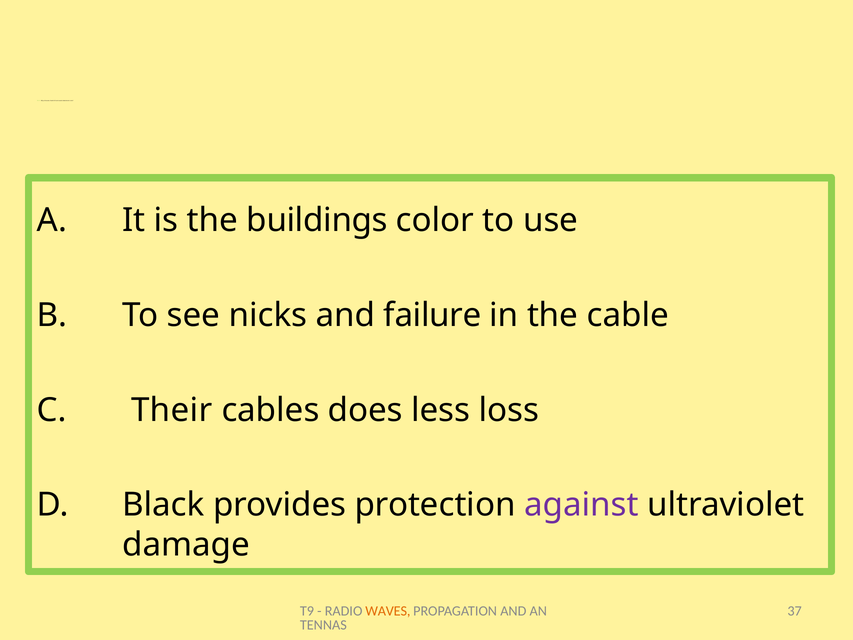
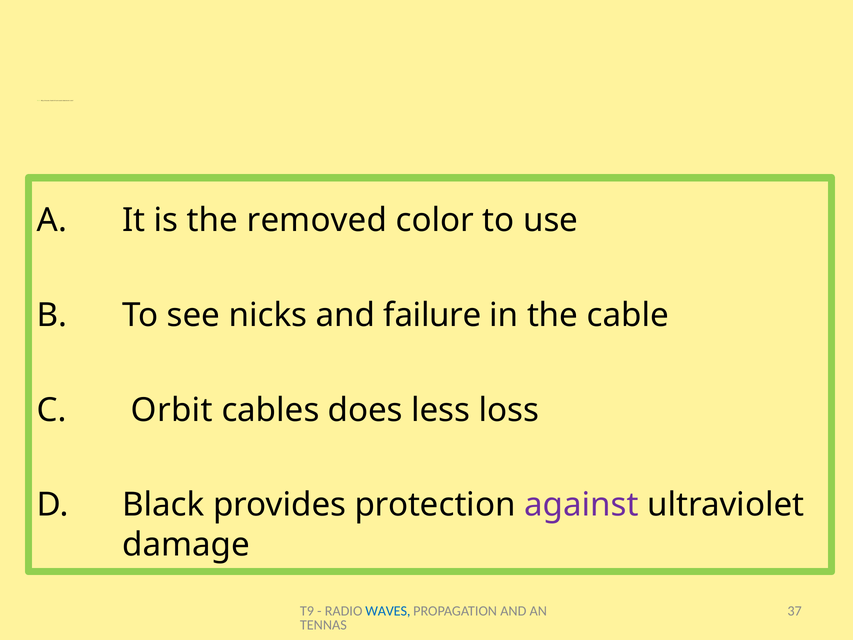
buildings: buildings -> removed (317, 220)
Their: Their -> Orbit (172, 410)
WAVES colour: orange -> blue (388, 611)
